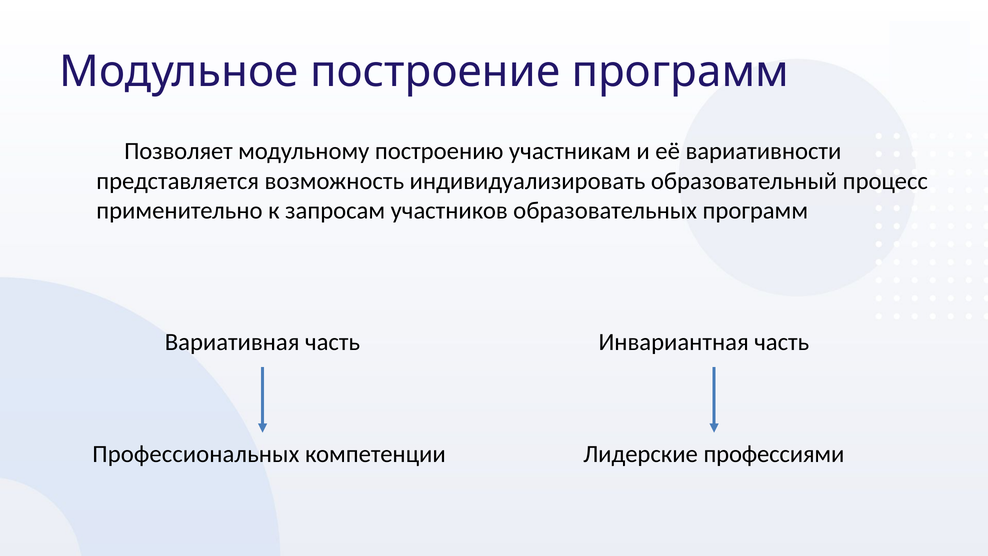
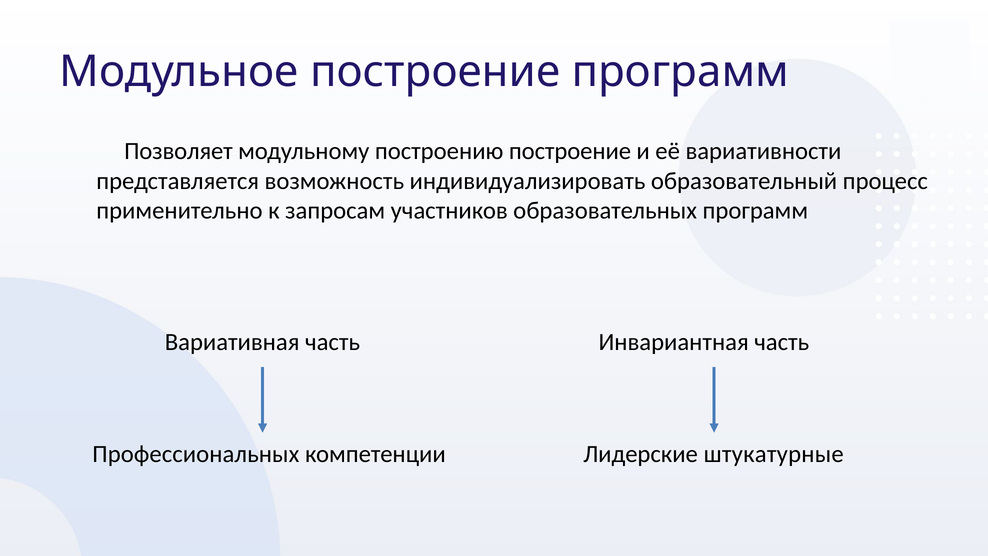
построению участникам: участникам -> построение (570, 151)
профессиями: профессиями -> штукатурные (774, 454)
